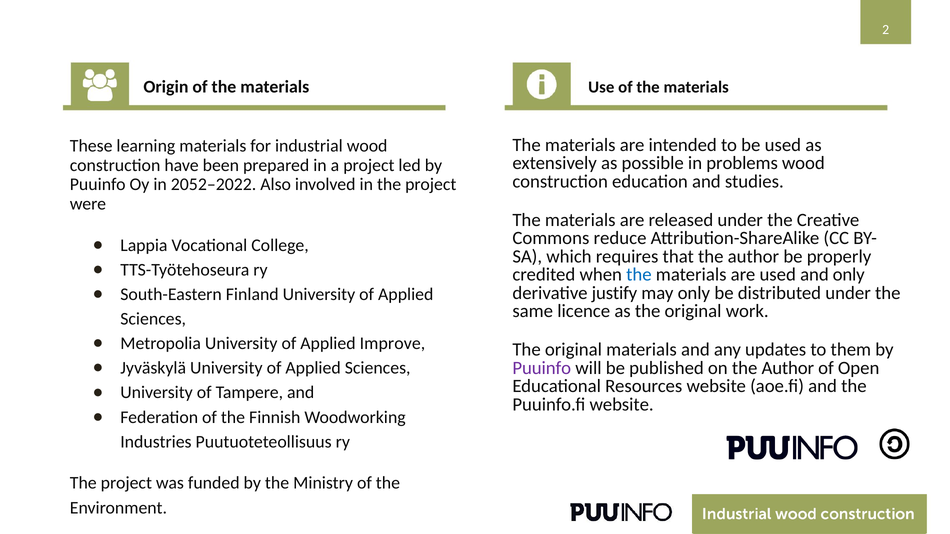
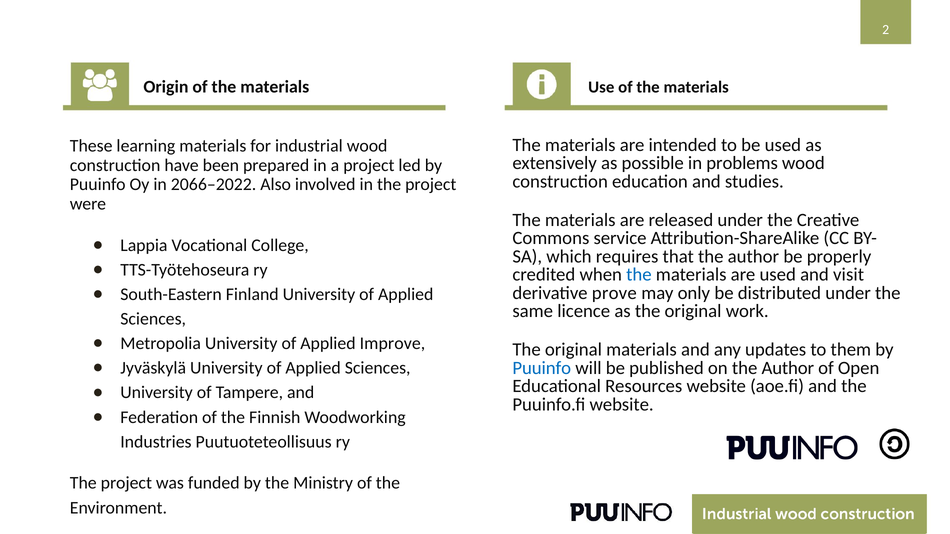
2052–2022: 2052–2022 -> 2066–2022 (214, 185)
reduce: reduce -> service (620, 238)
and only: only -> visit (849, 275)
justify: justify -> prove (614, 293)
Puuinfo colour: purple -> blue (542, 368)
